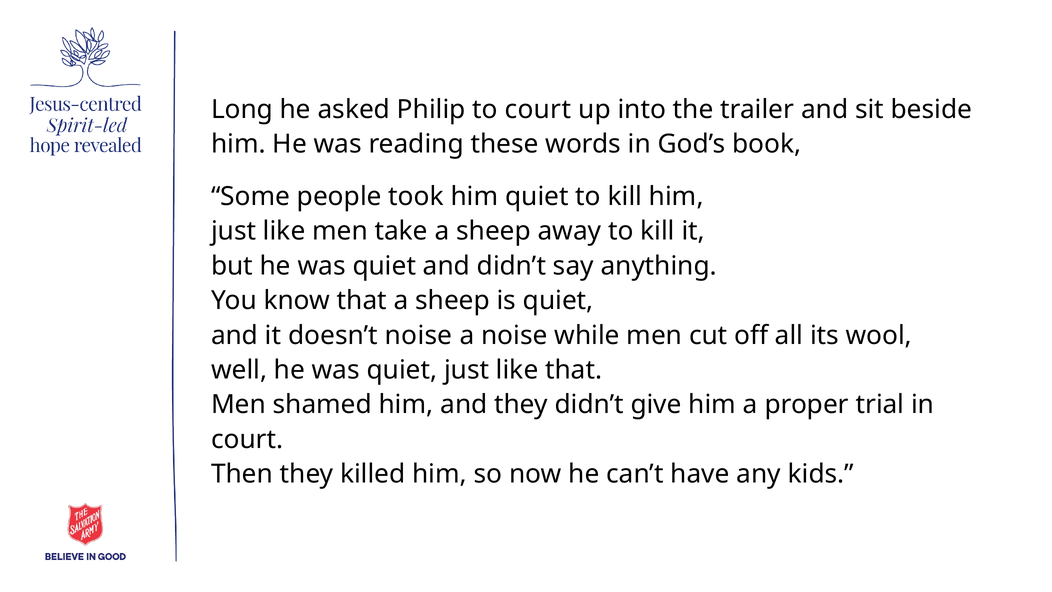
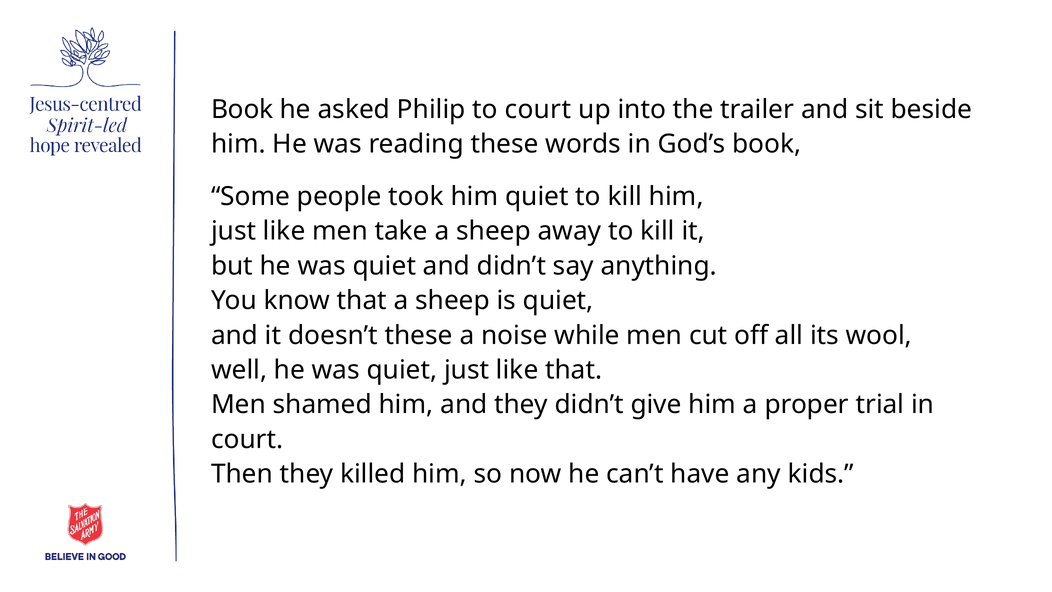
Long: Long -> Book (242, 110)
doesn’t noise: noise -> these (419, 335)
